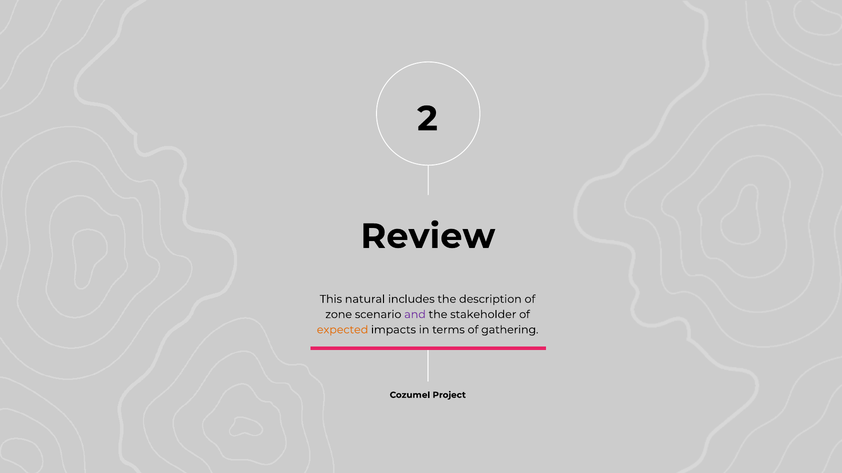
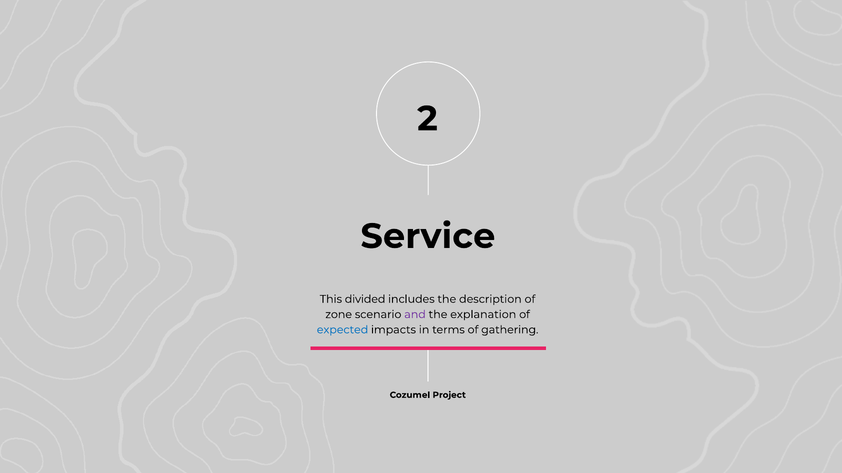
Review: Review -> Service (428, 237)
natural: natural -> divided (365, 300)
stakeholder: stakeholder -> explanation (483, 315)
expected colour: orange -> blue (343, 330)
